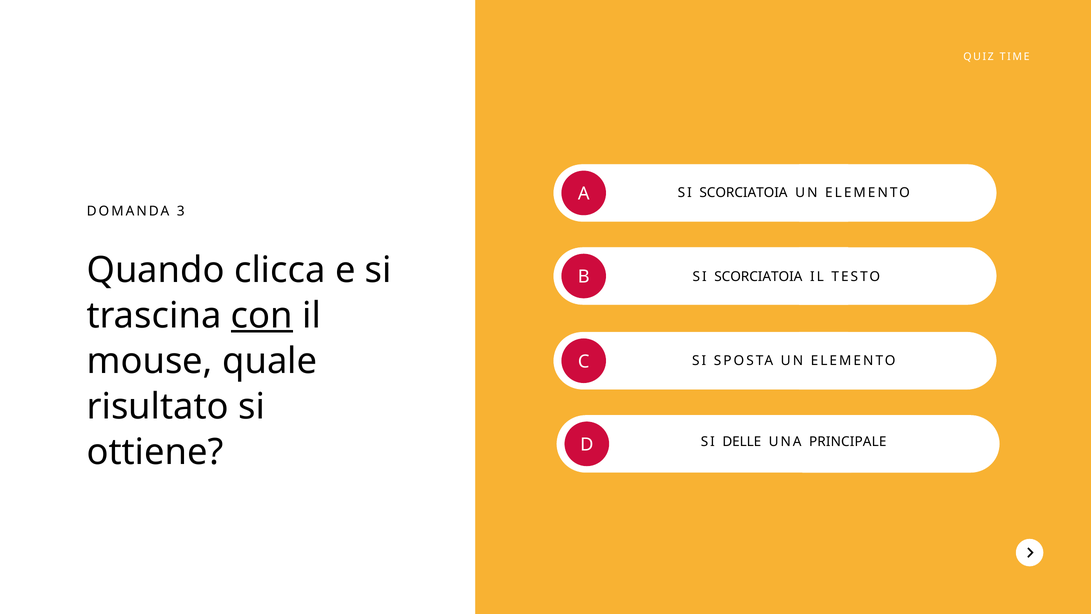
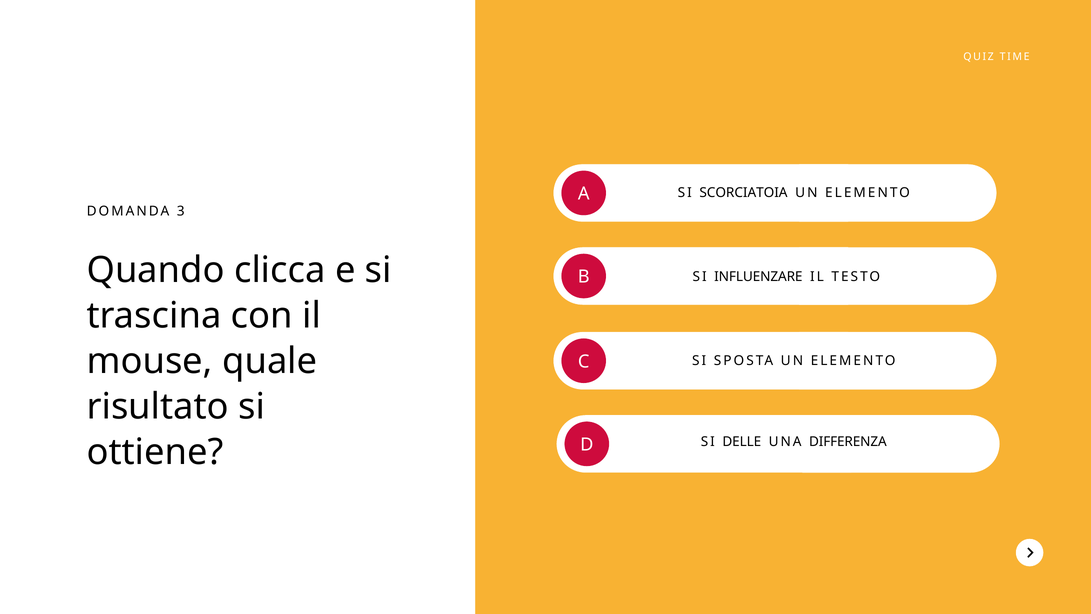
SCORCIATOIA: SCORCIATOIA -> INFLUENZARE (758, 277)
con underline: present -> none (262, 315)
PRINCIPALE: PRINCIPALE -> DIFFERENZA (848, 442)
